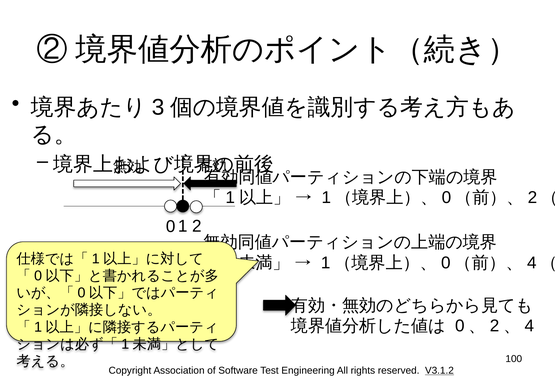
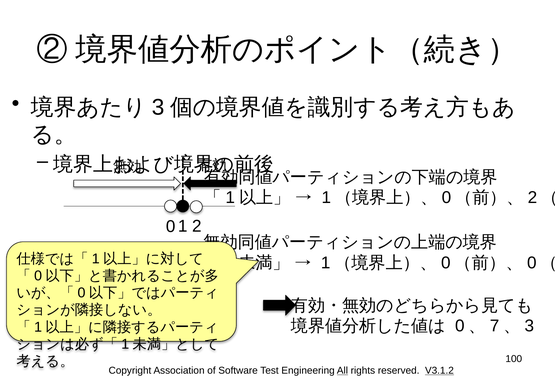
4: 4 -> 0 (532, 263)
2: 2 -> 7 (495, 326)
4: 4 -> 3 (529, 326)
All underline: none -> present (342, 371)
